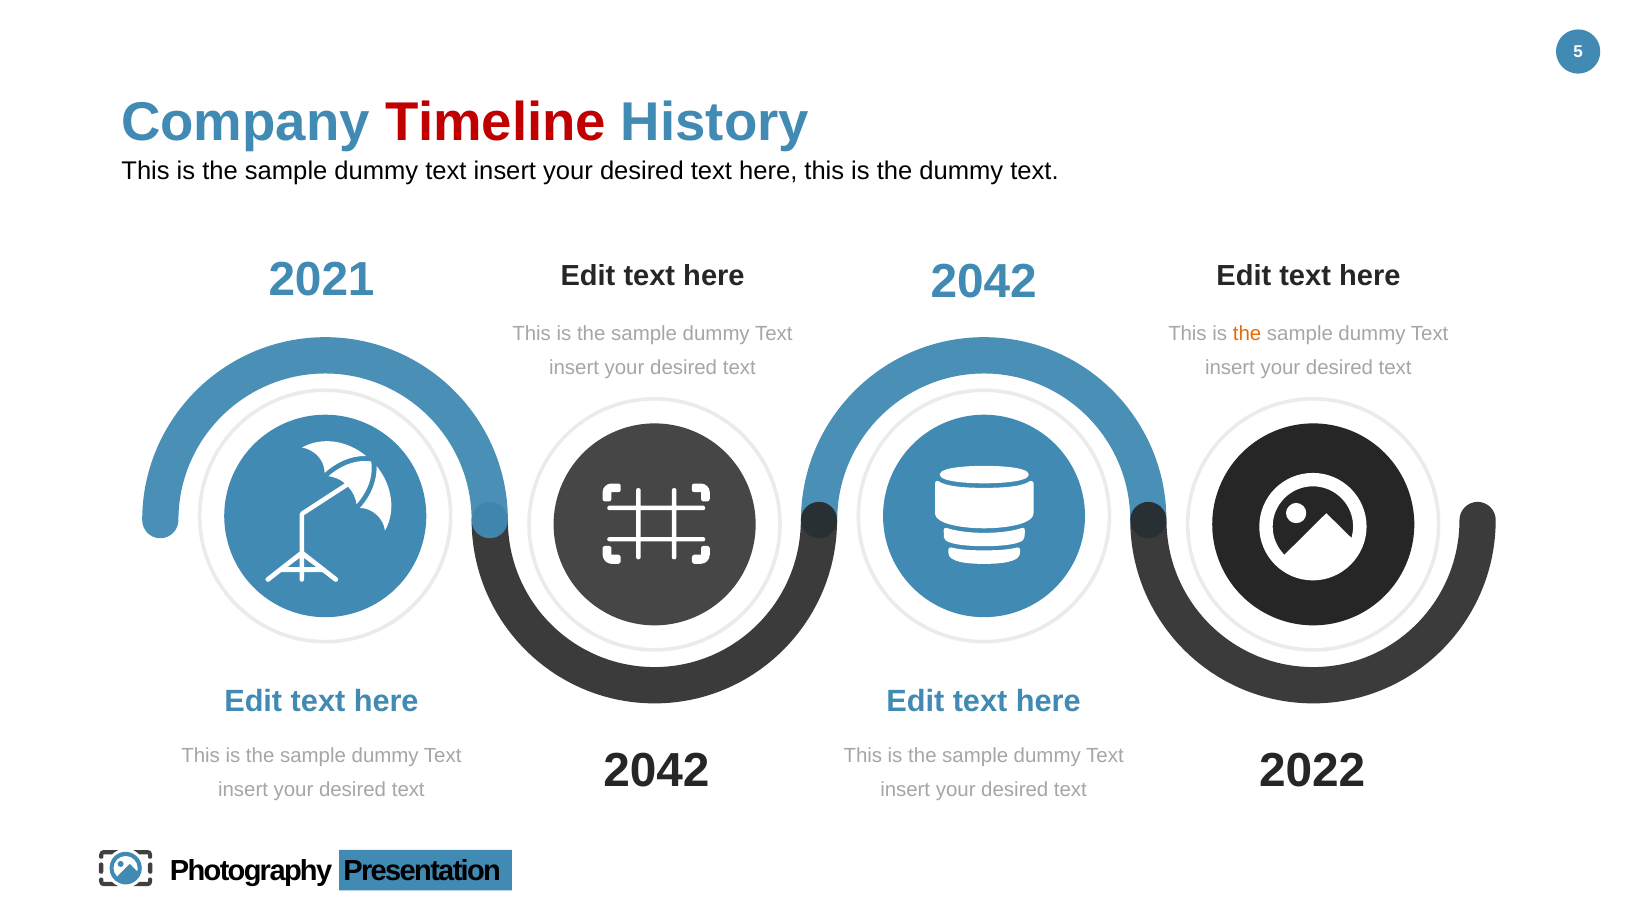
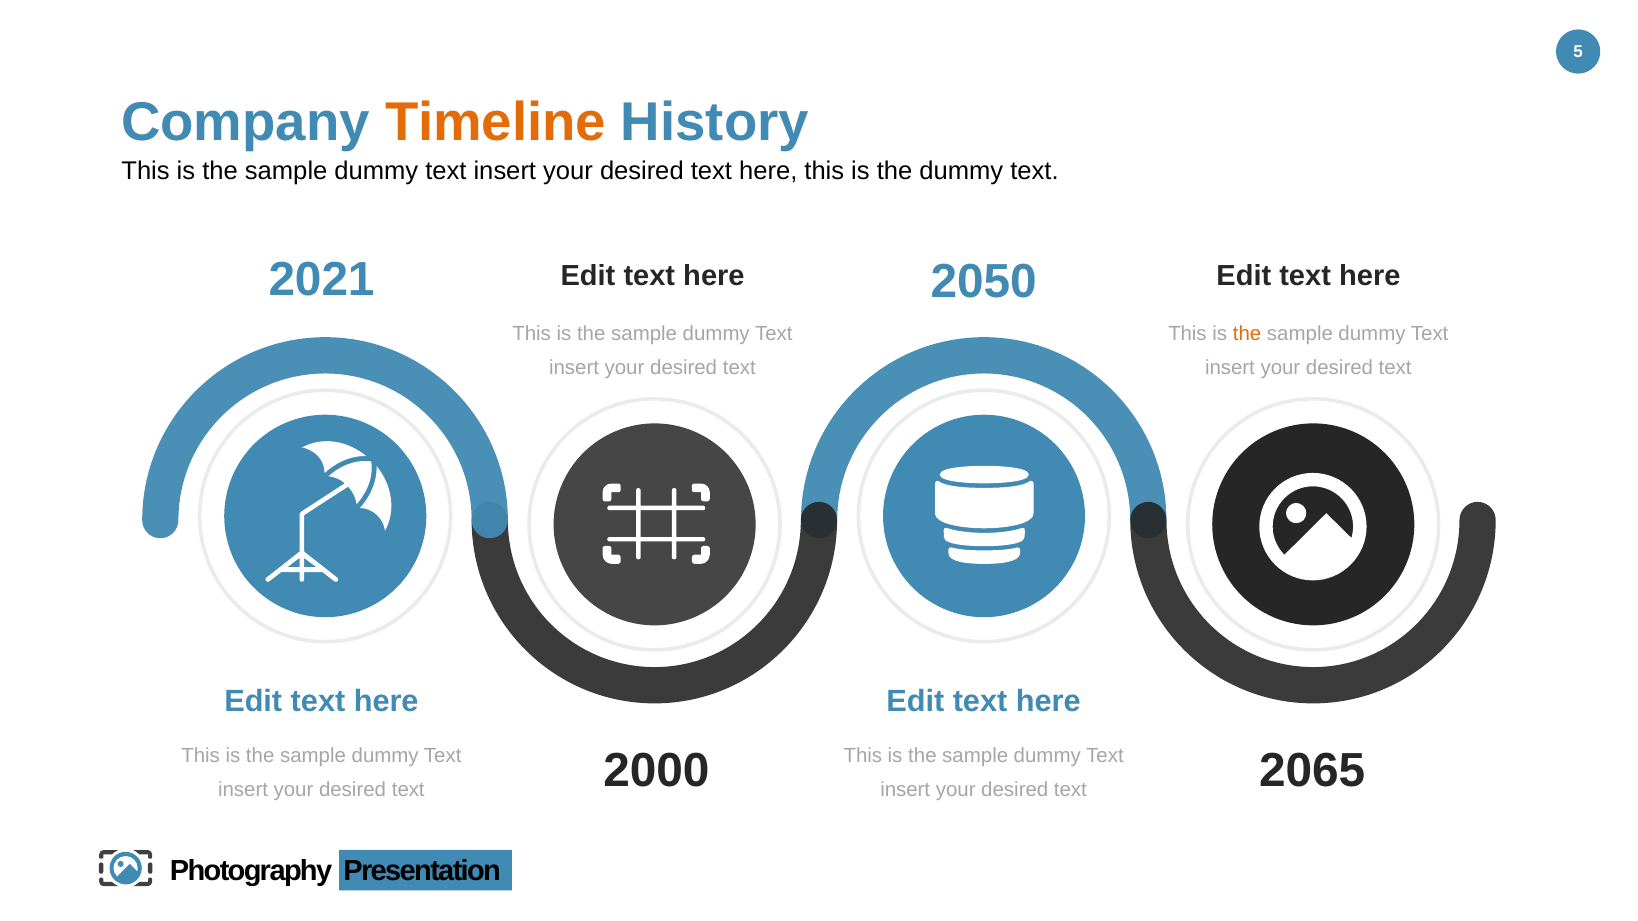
Timeline colour: red -> orange (495, 123)
2042: 2042 -> 2050 (984, 282)
2042: 2042 -> 2000 (656, 771)
2022: 2022 -> 2065 (1312, 771)
